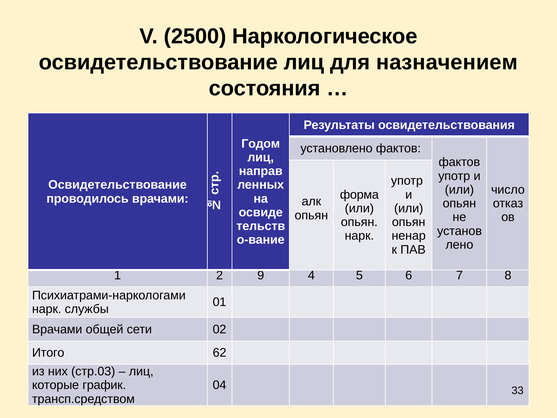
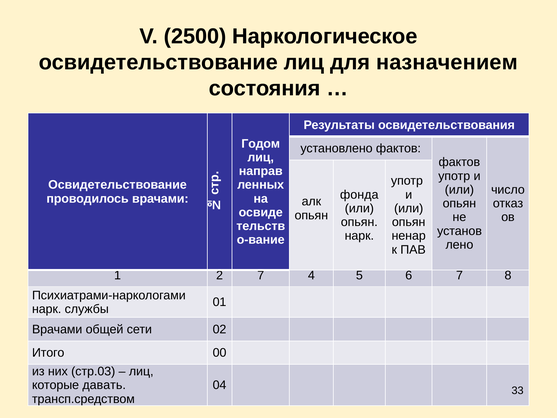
форма: форма -> фонда (359, 194)
2 9: 9 -> 7 (261, 275)
62: 62 -> 00 (220, 353)
график: график -> давать (104, 385)
